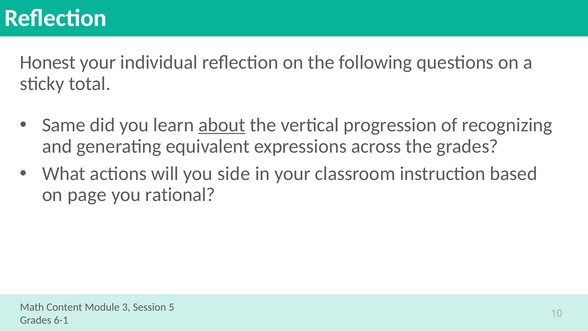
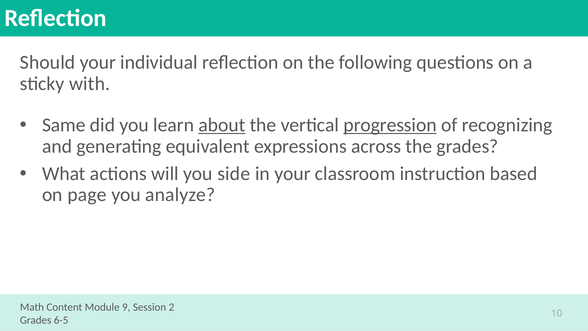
Honest: Honest -> Should (48, 62)
total: total -> with (90, 84)
progression underline: none -> present (390, 125)
rational: rational -> analyze (180, 195)
3: 3 -> 9 (126, 307)
5: 5 -> 2 (171, 307)
6-1: 6-1 -> 6-5 (61, 320)
